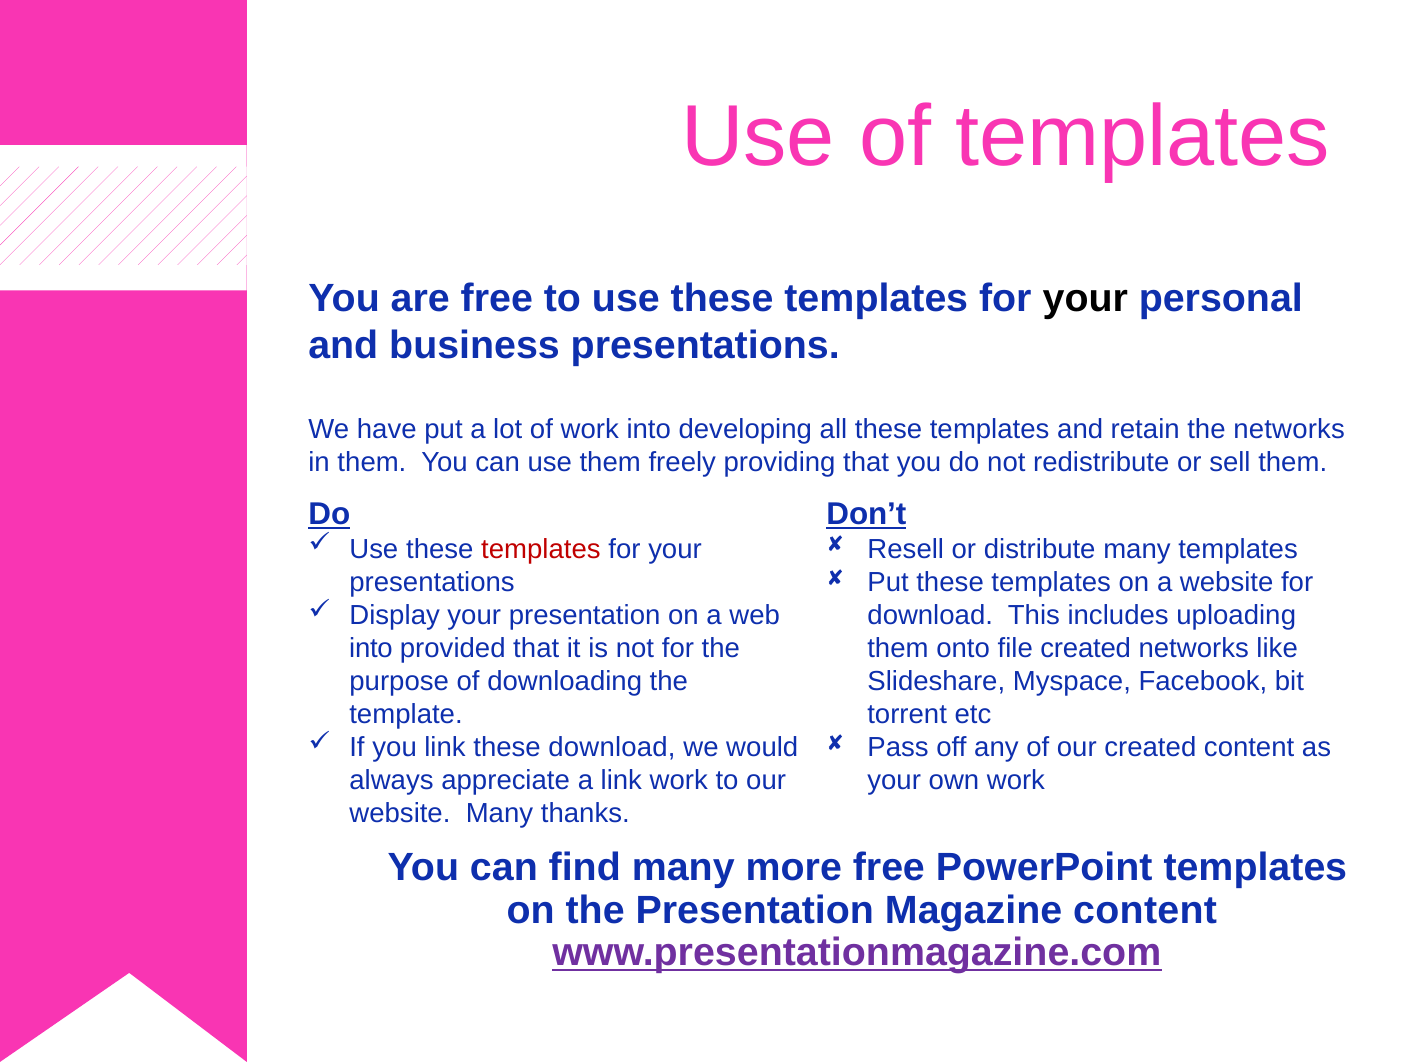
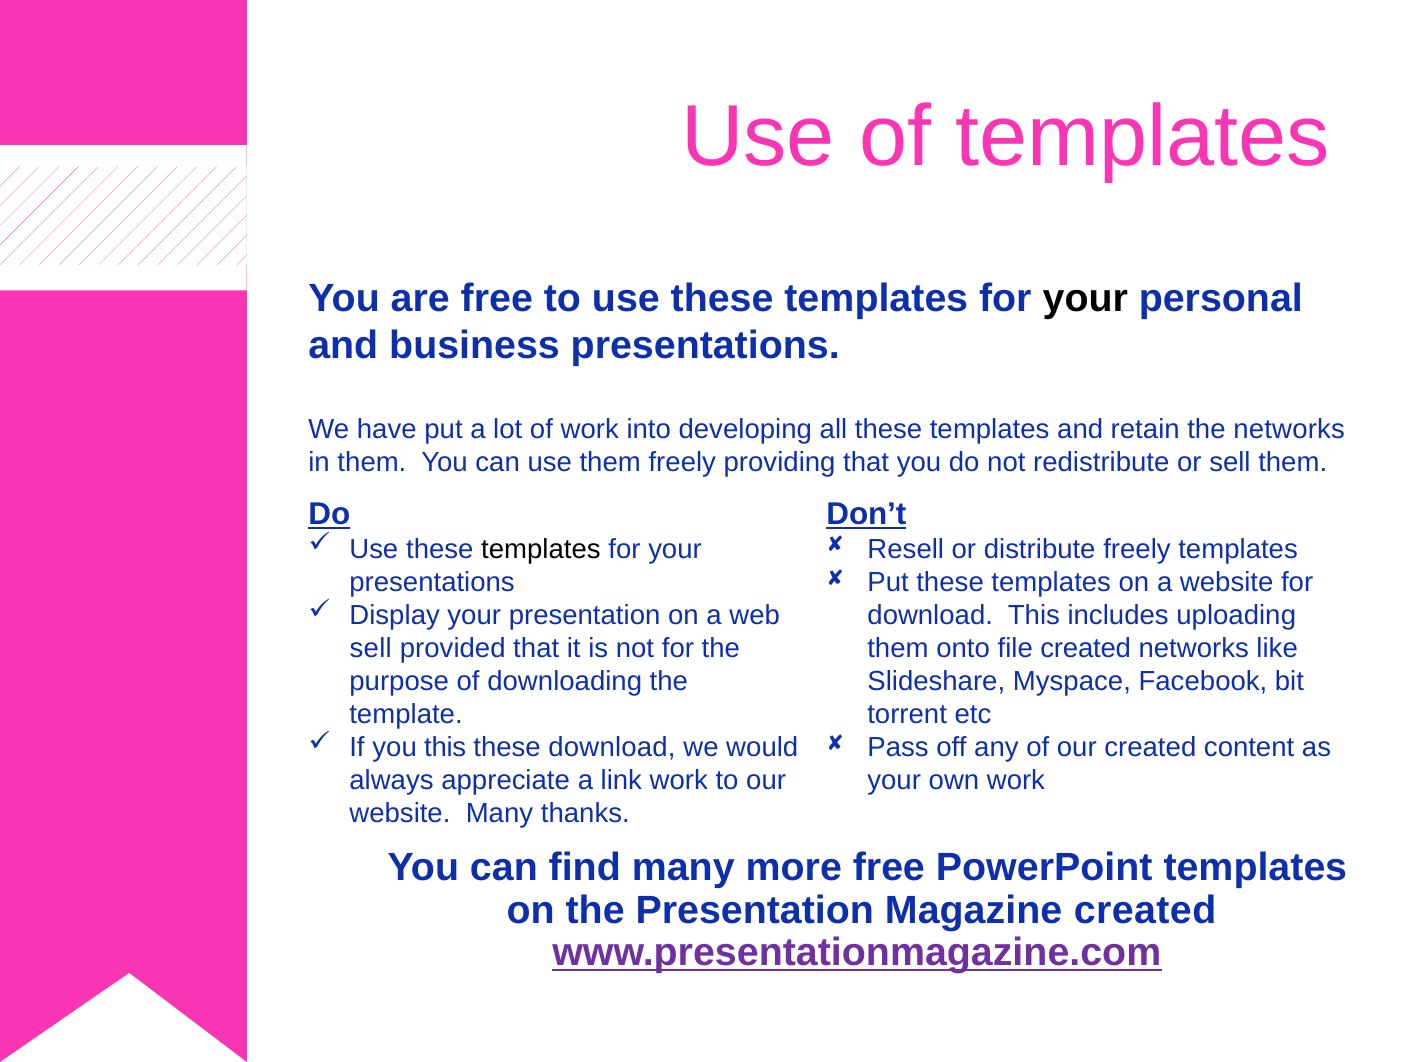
templates colour: red -> black (541, 549)
distribute many: many -> freely (1137, 549)
into: into -> sell (371, 649)
you link: link -> this (445, 748)
Magazine content: content -> created (1145, 910)
